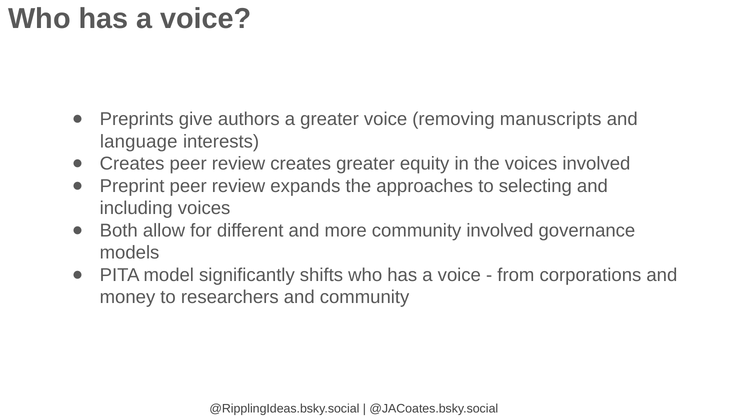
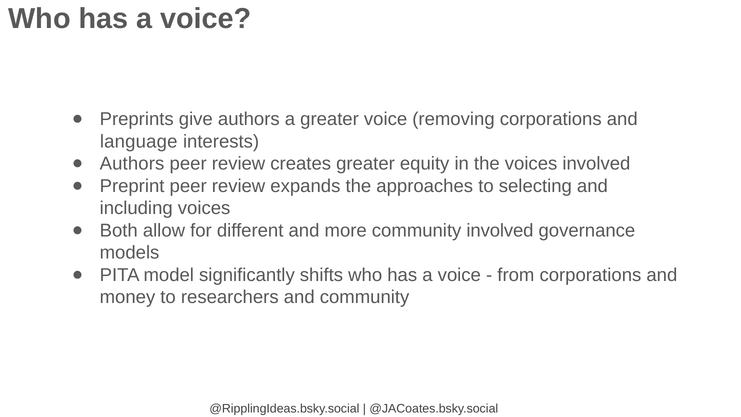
removing manuscripts: manuscripts -> corporations (551, 119)
Creates: Creates -> Authors (132, 164)
